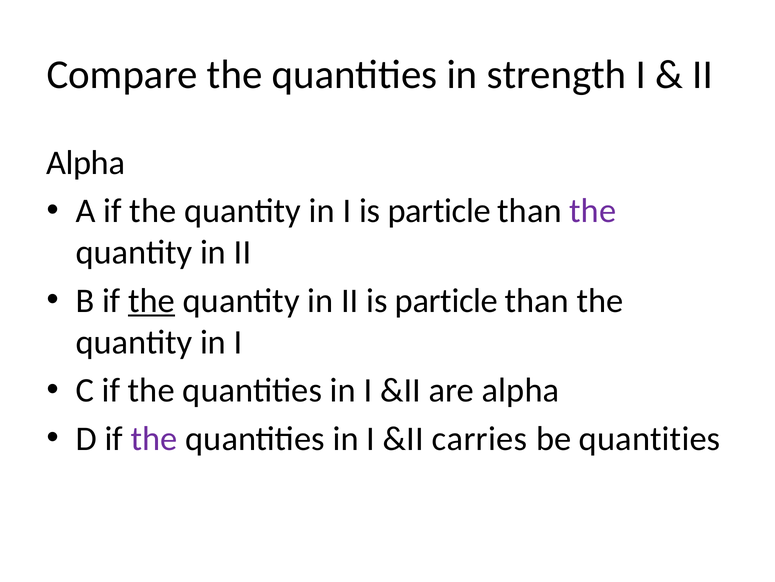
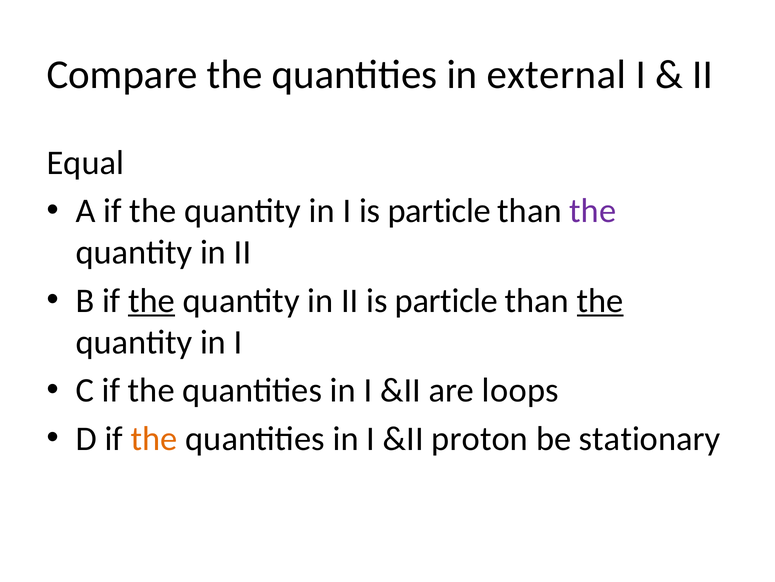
strength: strength -> external (556, 75)
Alpha: Alpha -> Equal (85, 163)
the underline: none -> present (600, 300)
are alpha: alpha -> loops (520, 390)
the colour: purple -> orange (154, 438)
carries: carries -> proton (480, 438)
be quantities: quantities -> stationary (650, 438)
